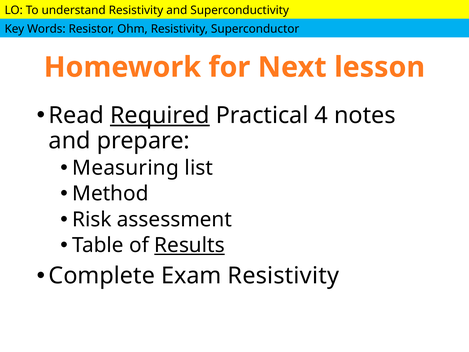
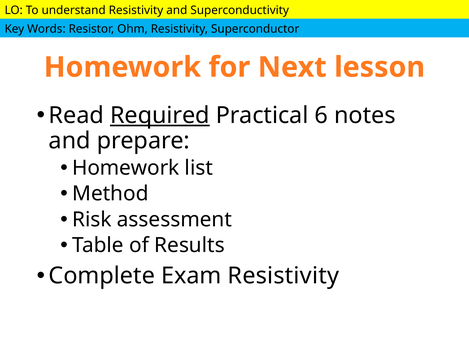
4: 4 -> 6 (321, 115)
Measuring: Measuring -> Homework (126, 168)
Results underline: present -> none (190, 245)
